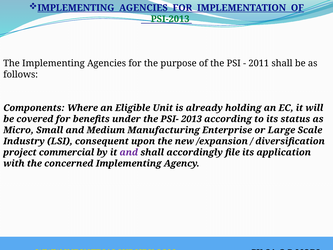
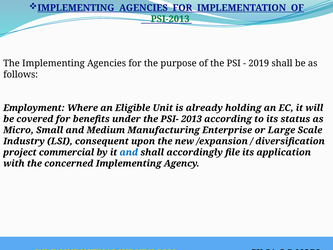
2011: 2011 -> 2019 (259, 63)
Components: Components -> Employment (34, 108)
and colour: purple -> blue (129, 152)
